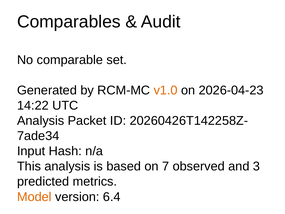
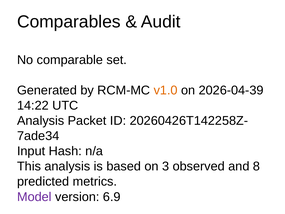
2026-04-23: 2026-04-23 -> 2026-04-39 (231, 90)
7: 7 -> 3 (166, 166)
3: 3 -> 8 (257, 166)
Model colour: orange -> purple (34, 197)
6.4: 6.4 -> 6.9 (112, 197)
